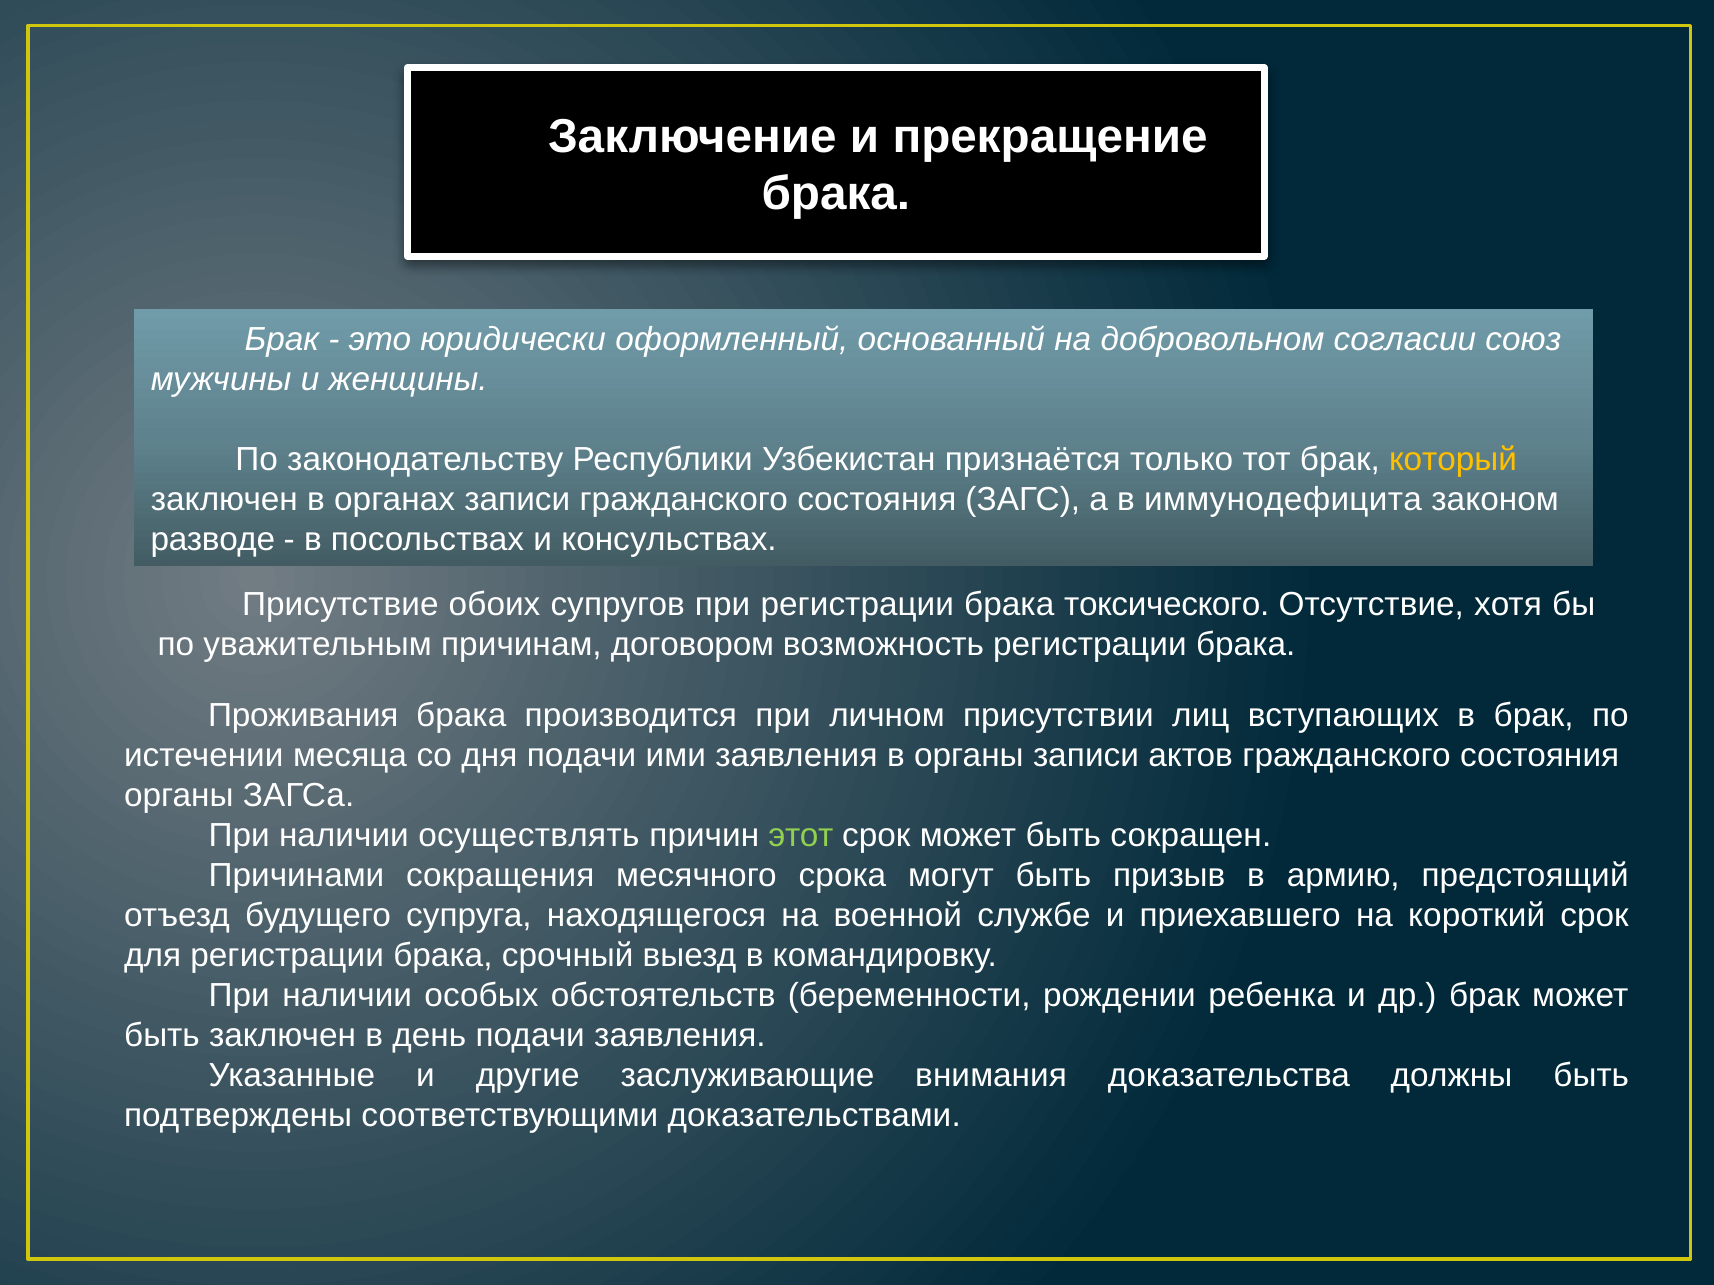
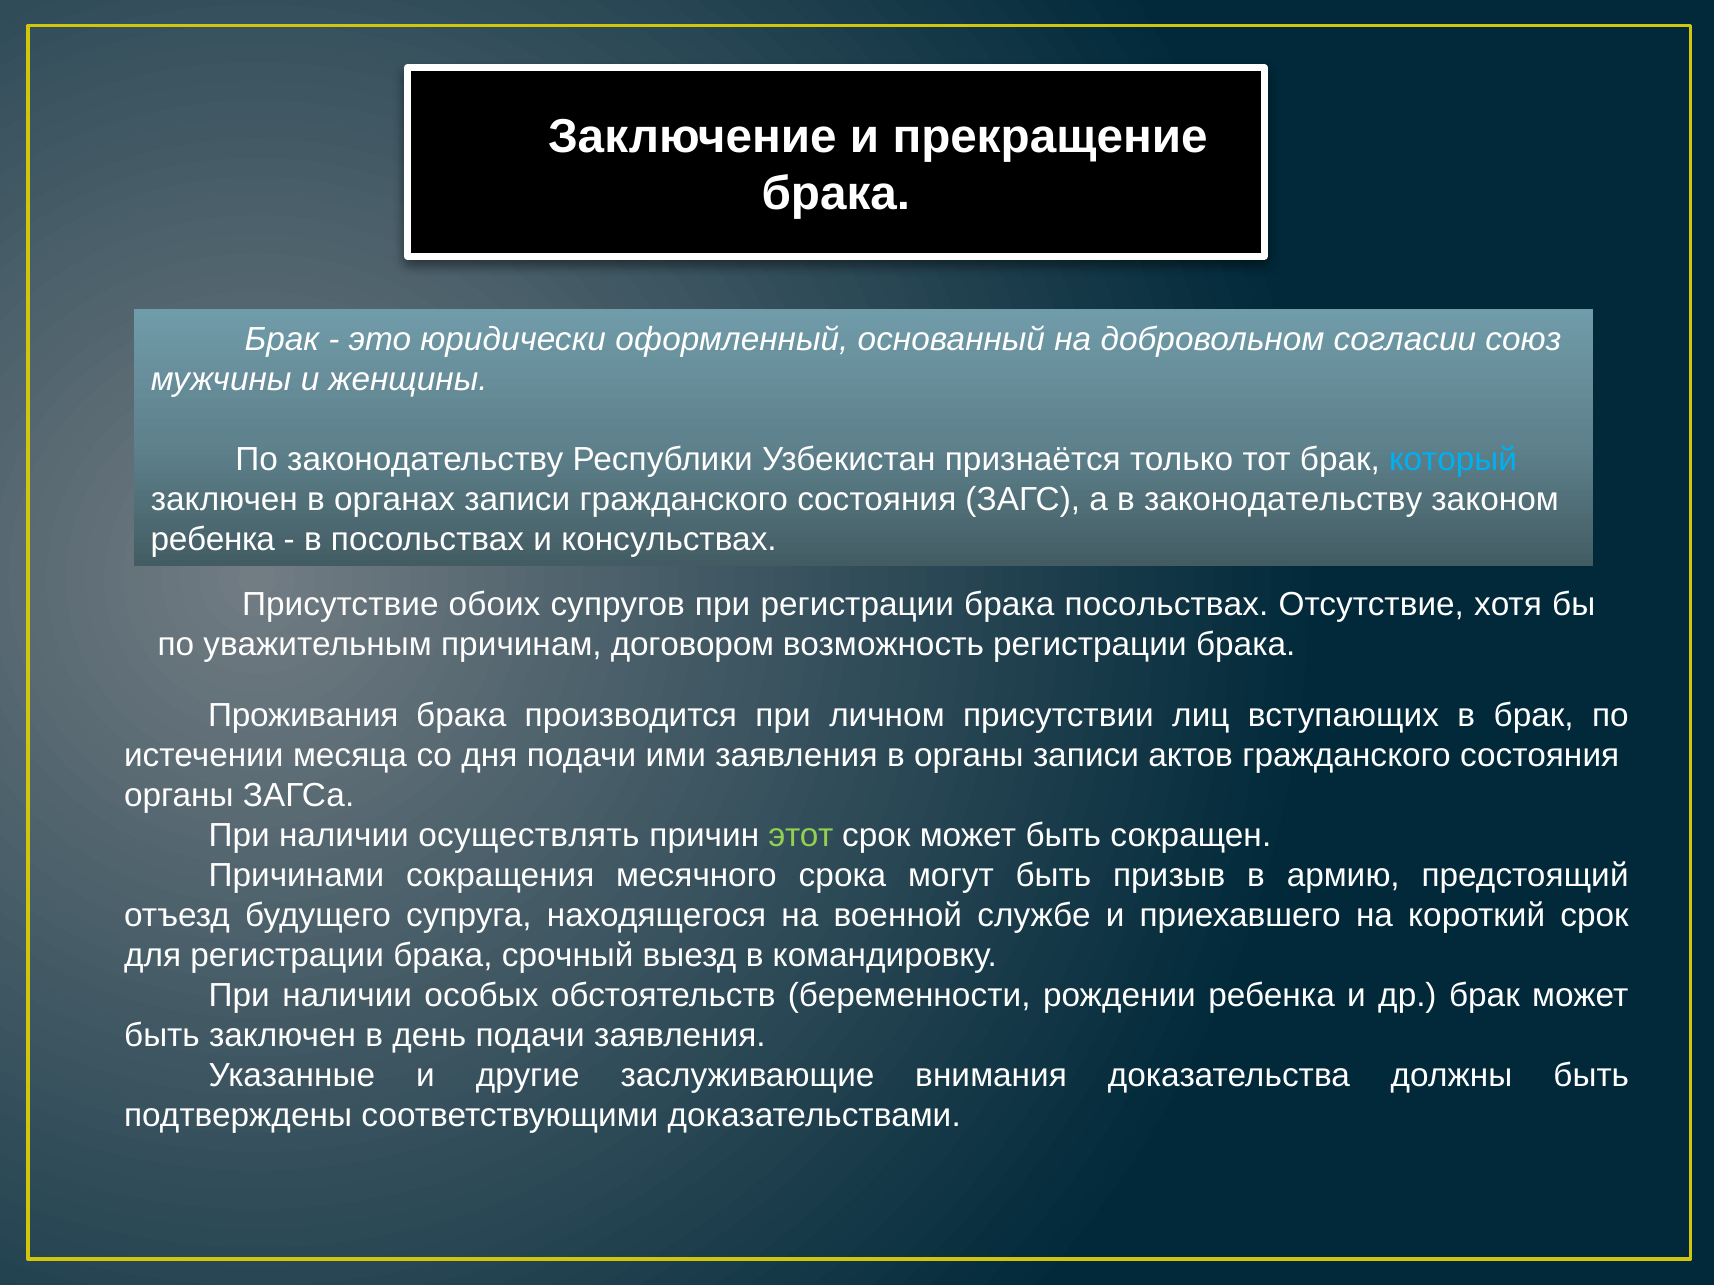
который colour: yellow -> light blue (1453, 460)
в иммунодефицита: иммунодефицита -> законодательству (1283, 500)
разводе: разводе -> ребенка (213, 540)
брака токсического: токсического -> посольствах (1166, 604)
